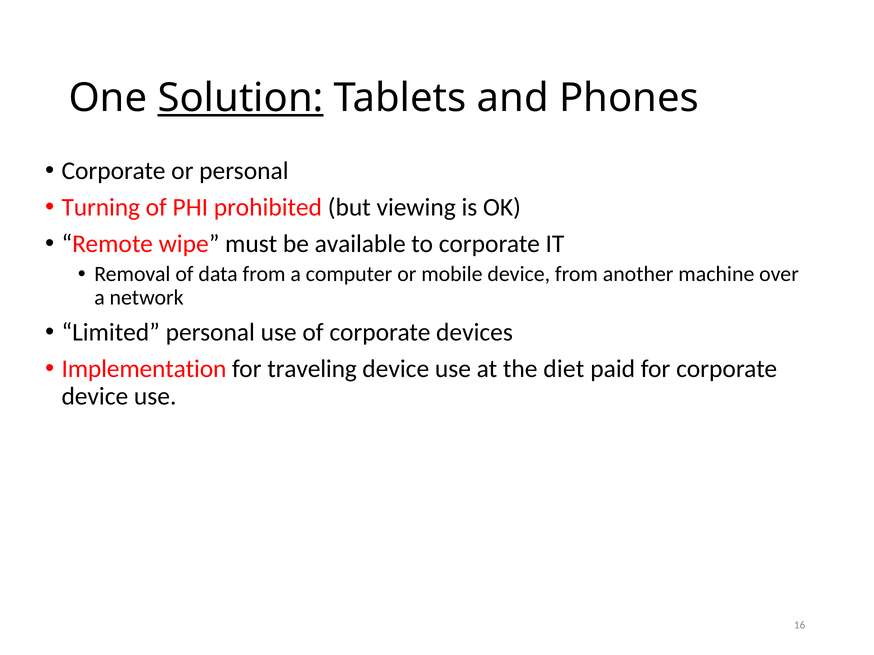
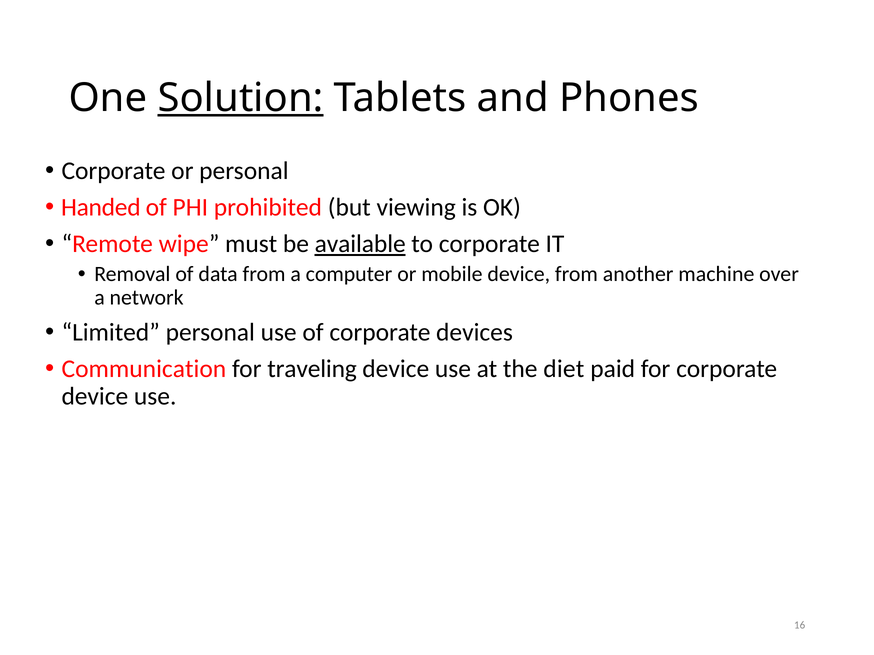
Turning: Turning -> Handed (101, 208)
available underline: none -> present (360, 244)
Implementation: Implementation -> Communication (144, 369)
